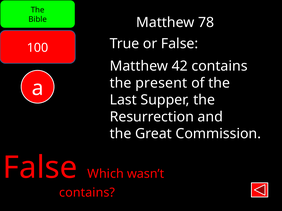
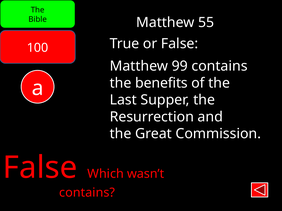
78: 78 -> 55 (206, 23)
42: 42 -> 99 (180, 66)
present: present -> benefits (161, 83)
